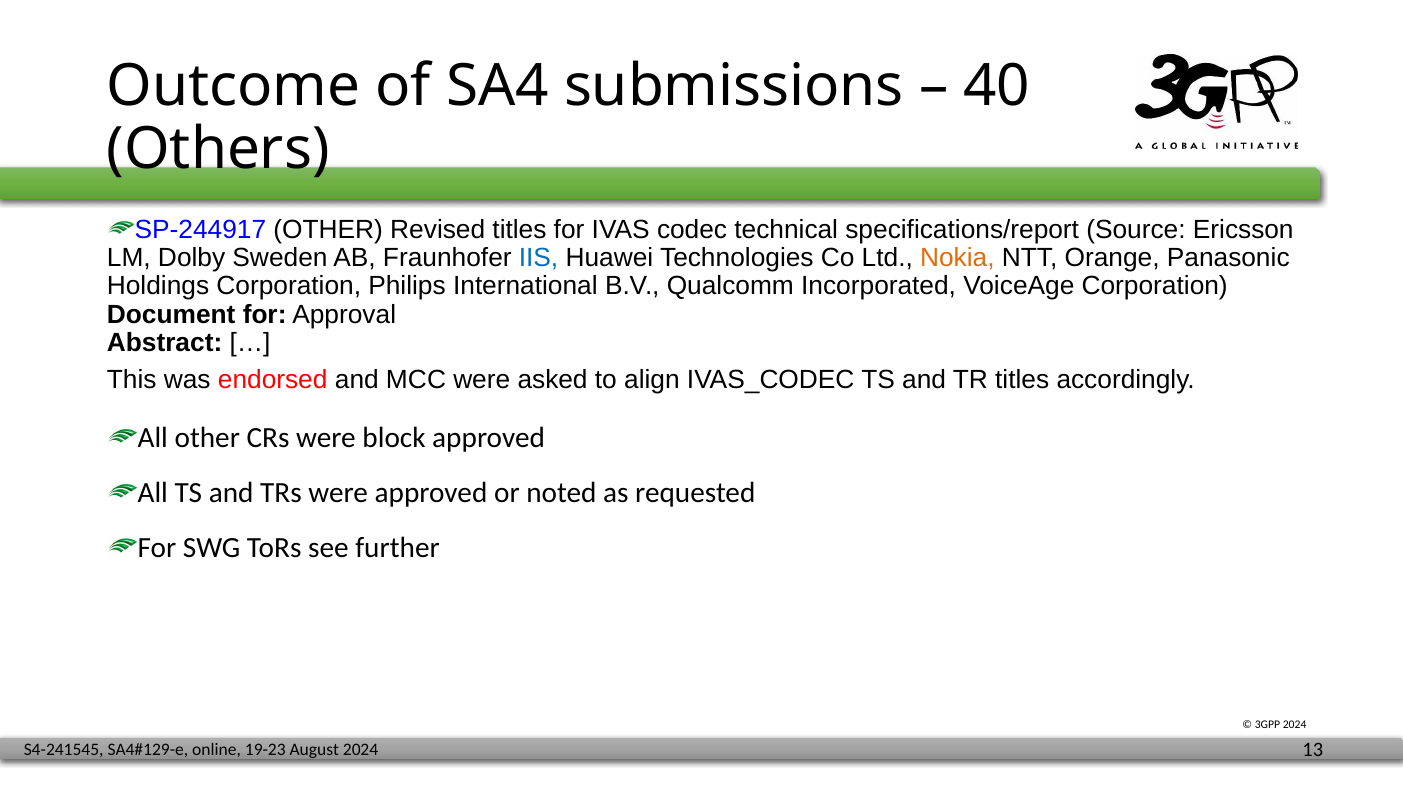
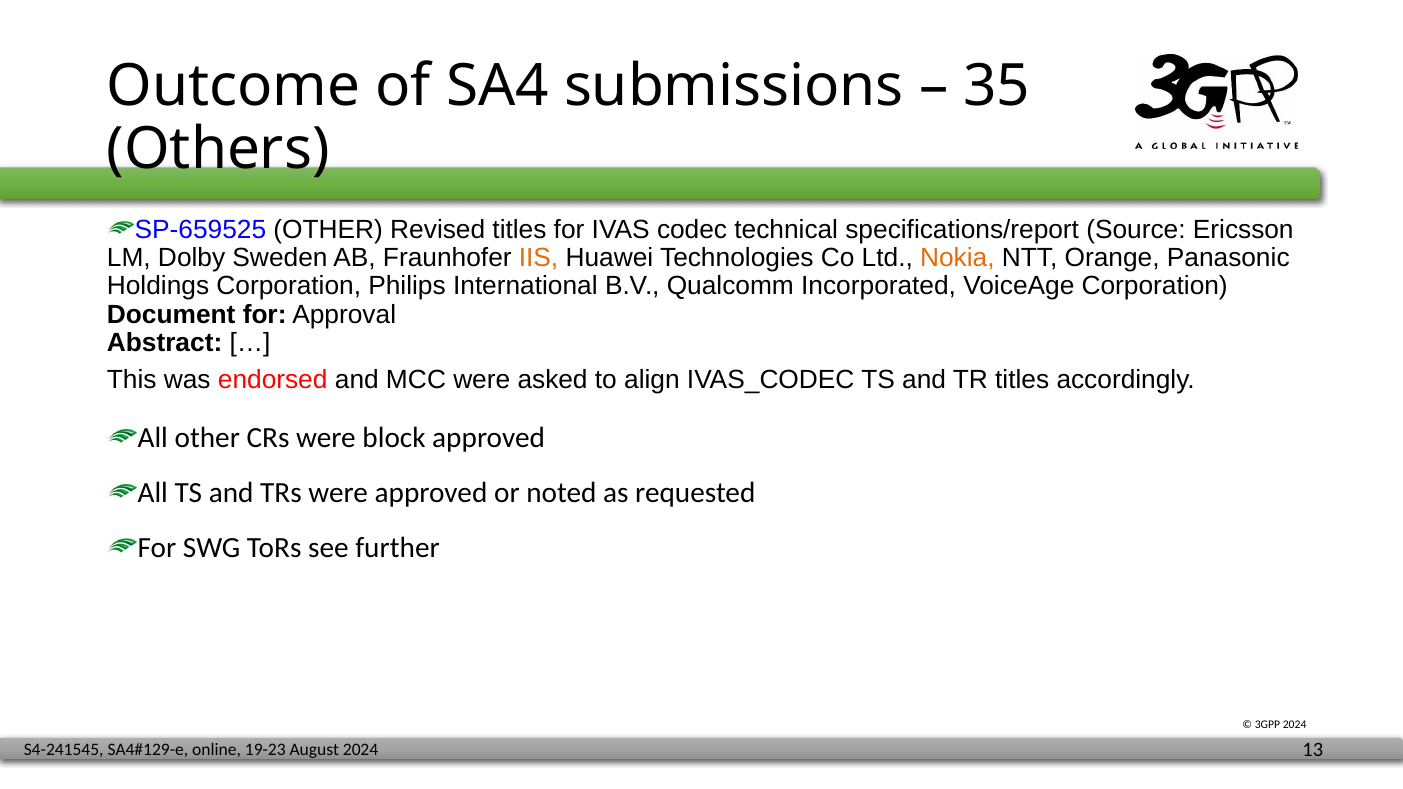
40: 40 -> 35 (997, 86)
SP-244917: SP-244917 -> SP-659525 (200, 229)
IIS colour: blue -> orange (539, 258)
